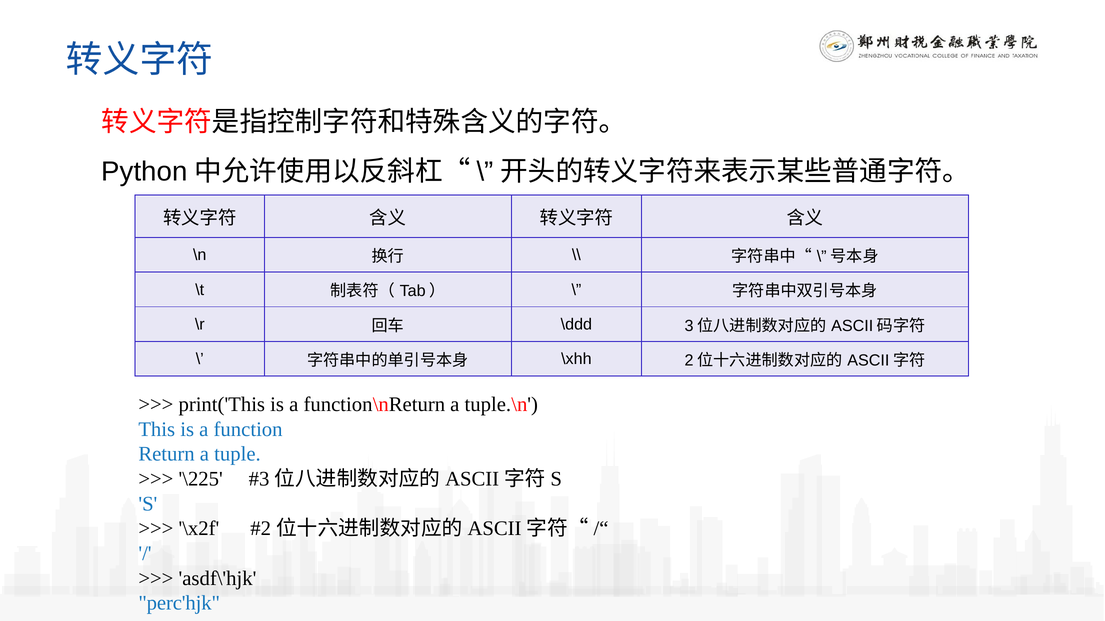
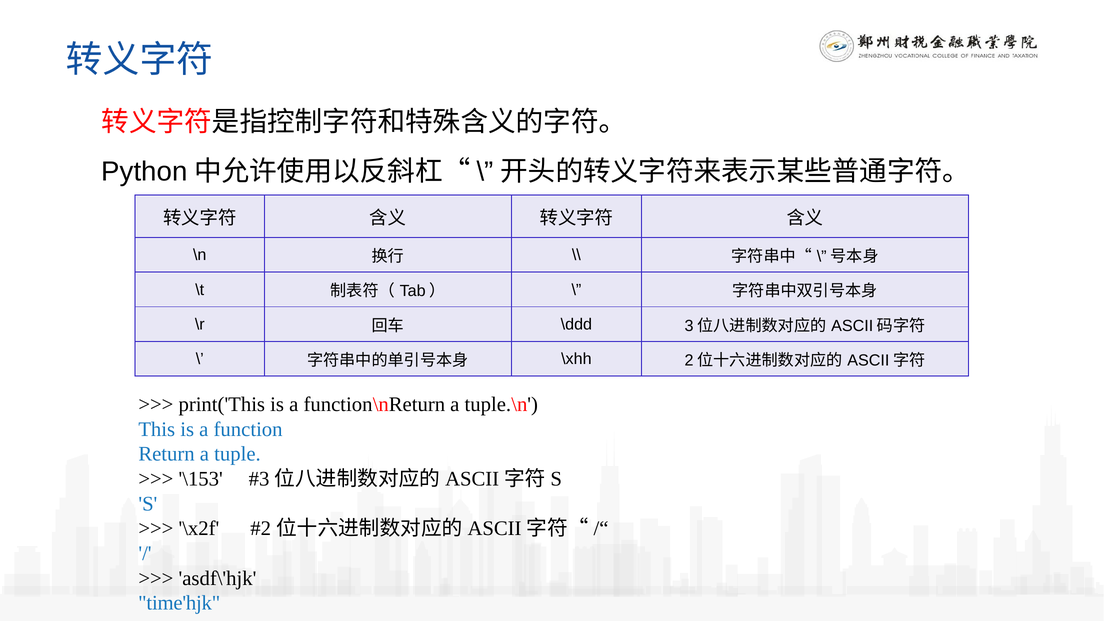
\225: \225 -> \153 (201, 479)
perc'hjk: perc'hjk -> time'hjk (179, 604)
